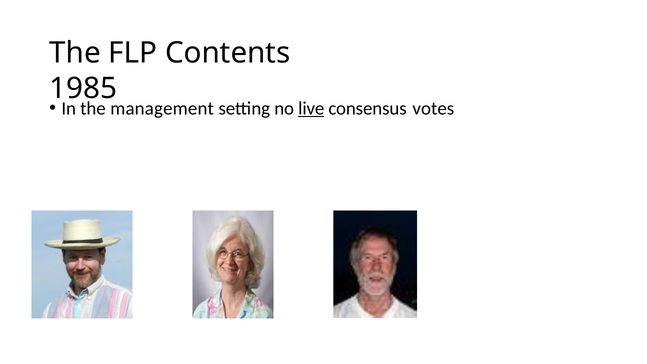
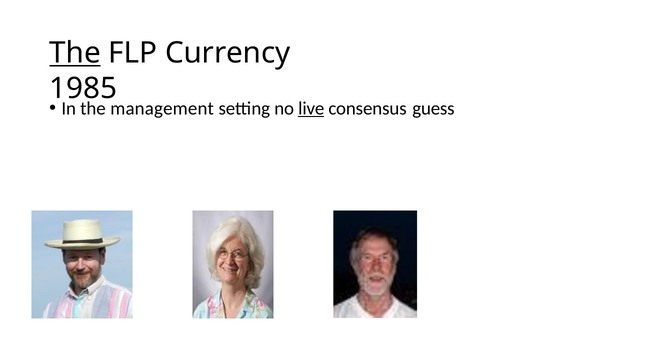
The underline: none -> present (75, 53)
Contents: Contents -> Currency (228, 53)
votes: votes -> guess (433, 108)
